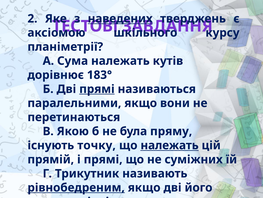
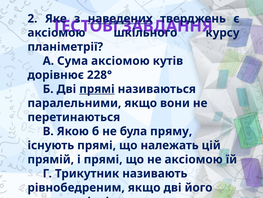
Сума належать: належать -> аксіомою (120, 61)
183°: 183° -> 228° (99, 75)
існують точку: точку -> прямі (97, 145)
належать underline: present -> none (170, 145)
не суміжних: суміжних -> аксіомою (194, 159)
рівнобедреним underline: present -> none (76, 187)
